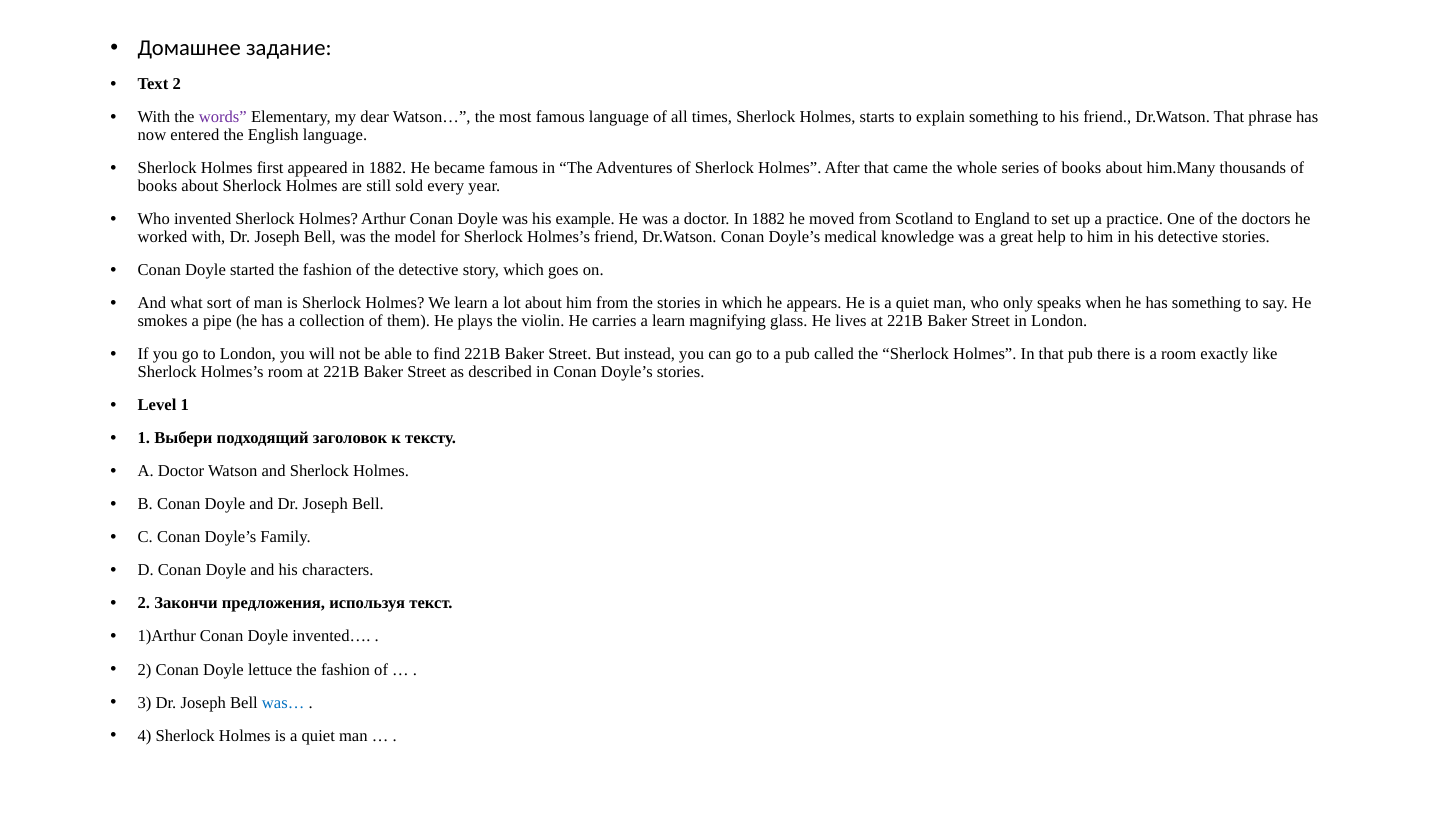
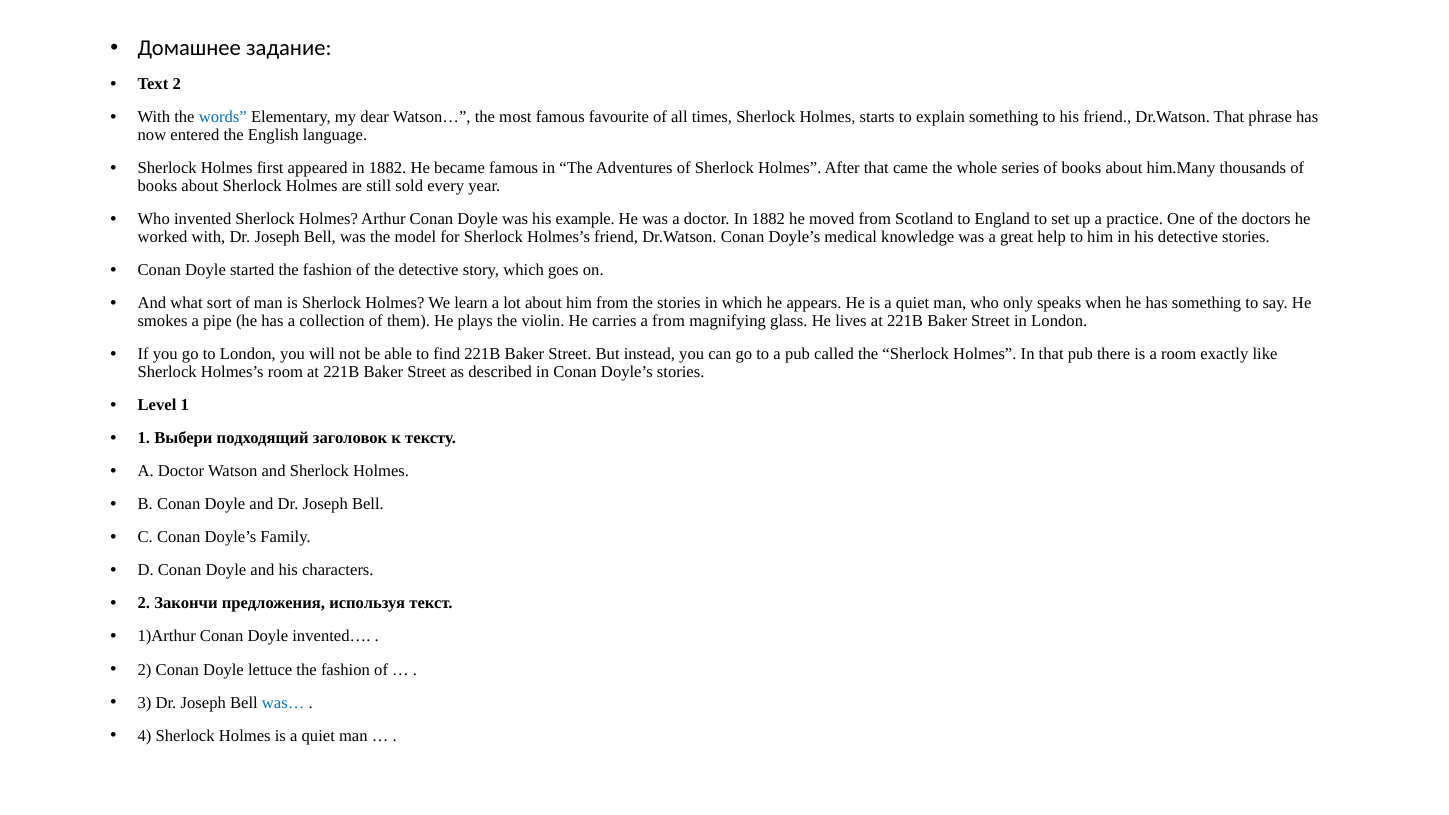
words colour: purple -> blue (223, 118)
famous language: language -> favourite (619, 118)
a learn: learn -> from (669, 321)
